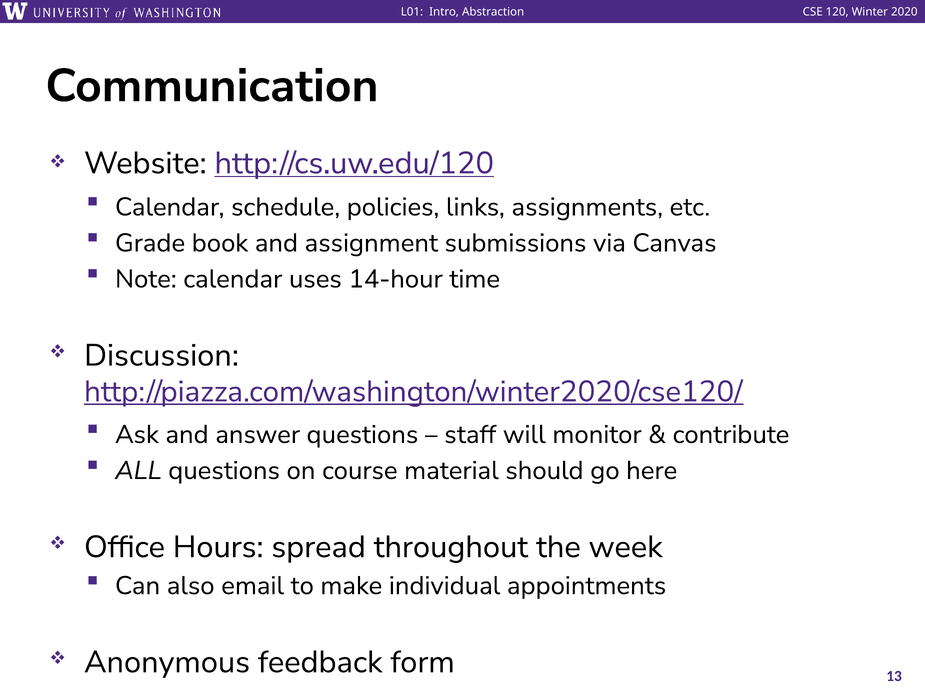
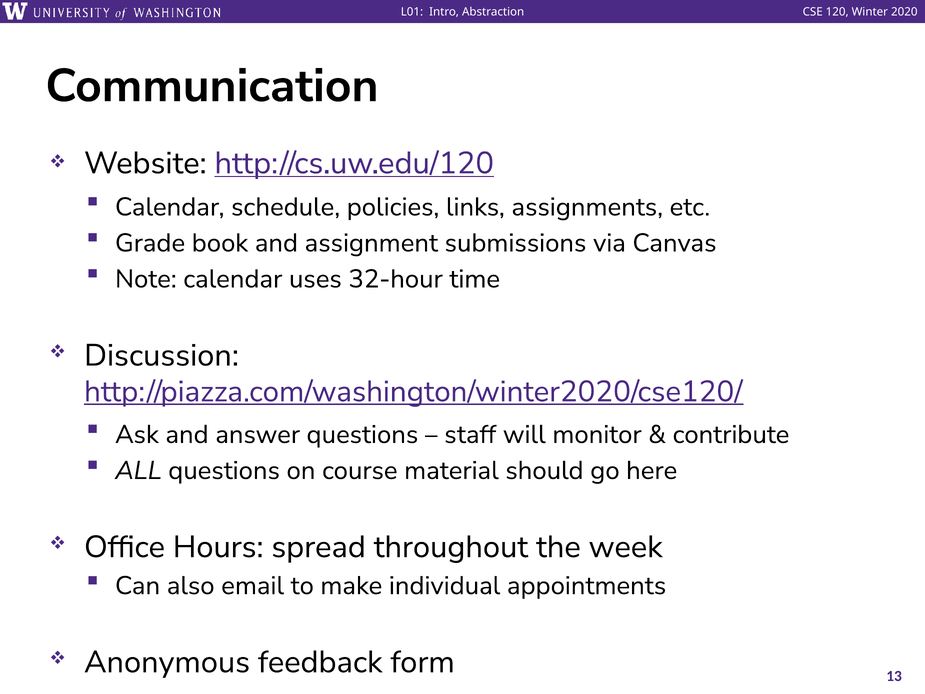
14-hour: 14-hour -> 32-hour (396, 279)
